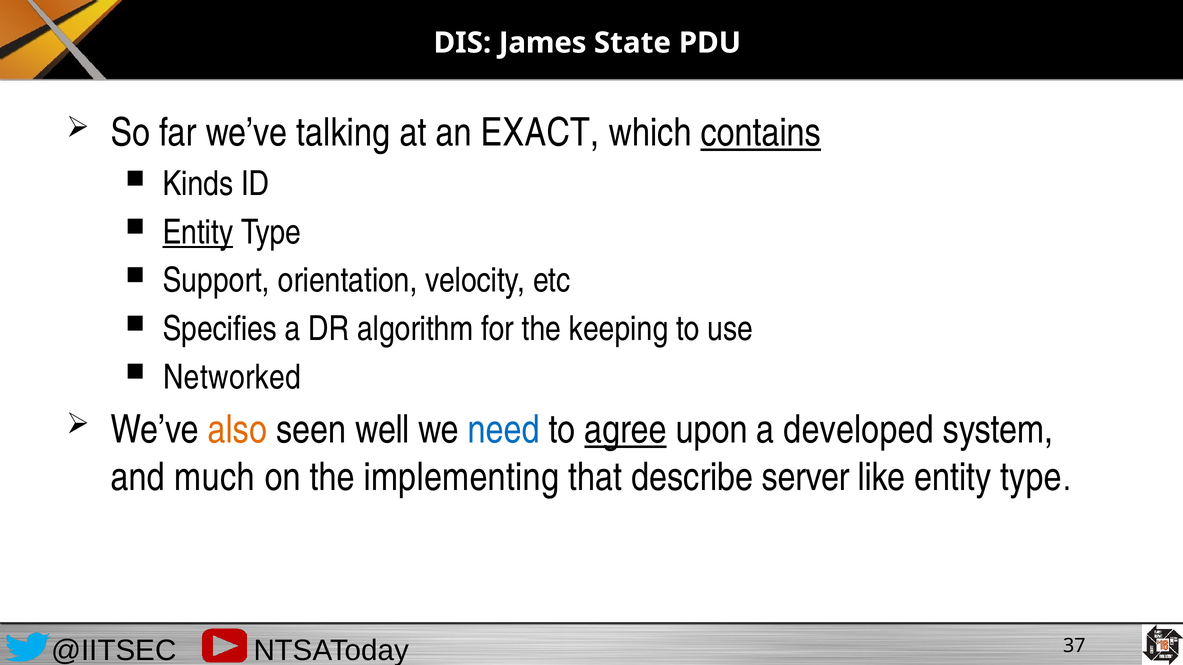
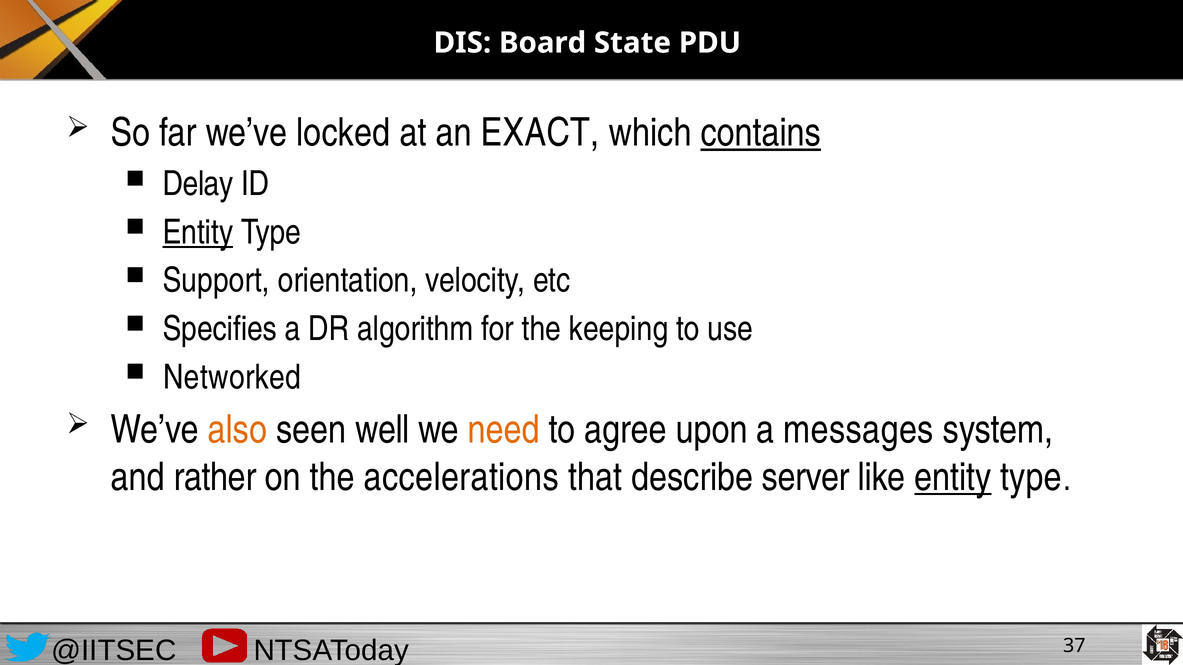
James: James -> Board (543, 43)
talking: talking -> locked (343, 133)
Kinds: Kinds -> Delay (198, 184)
need colour: blue -> orange (504, 430)
agree underline: present -> none (626, 430)
developed: developed -> messages (859, 430)
much: much -> rather (215, 477)
implementing: implementing -> accelerations (461, 477)
entity underline: none -> present (953, 477)
